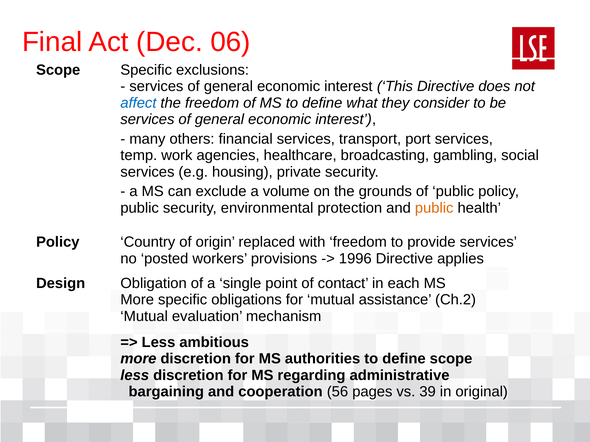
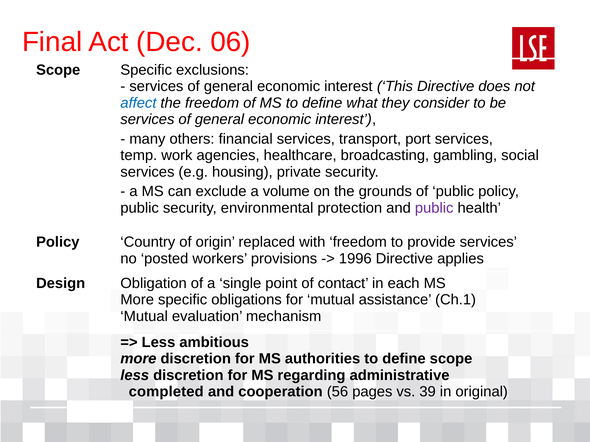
public colour: orange -> purple (434, 208)
Ch.2: Ch.2 -> Ch.1 (456, 300)
bargaining: bargaining -> completed (166, 392)
